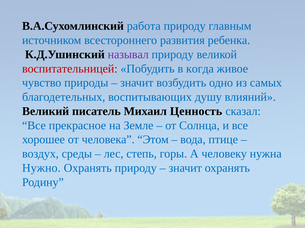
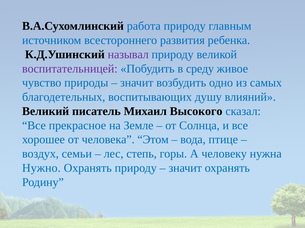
воспитательницей colour: red -> purple (70, 69)
когда: когда -> среду (200, 69)
Ценность: Ценность -> Высокого (196, 112)
среды: среды -> семьи (77, 154)
